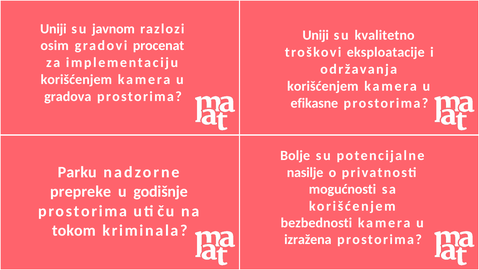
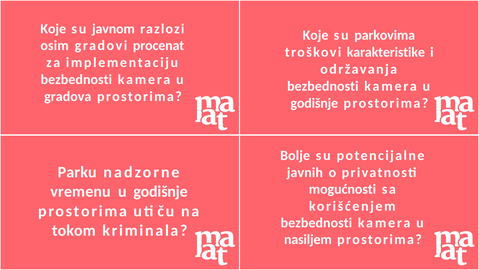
Uniji: Uniji -> Koje (53, 29)
Uniji: Uniji -> Koje (316, 35)
kvalitetno: kvalitetno -> parkovima (385, 35)
eksploatacije: eksploatacije -> karakteristike (386, 52)
korišćenjem: korišćenjem -> bezbednosti (76, 79)
korišćenjem: korišćenjem -> bezbednosti (323, 86)
efikasne: efikasne -> godišnje (314, 103)
nasilje: nasilje -> javnih (305, 172)
prepreke: prepreke -> vremenu (81, 191)
izražena: izražena -> nasiljem (308, 239)
